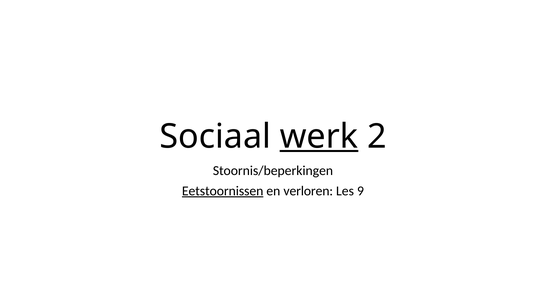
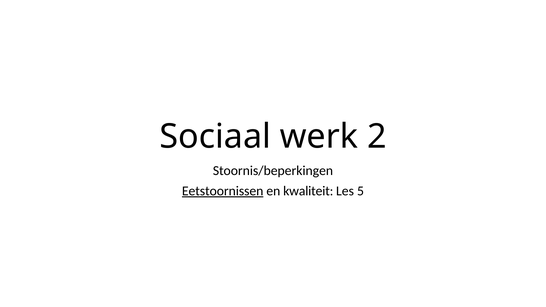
werk underline: present -> none (319, 136)
verloren: verloren -> kwaliteit (308, 191)
9: 9 -> 5 (360, 191)
